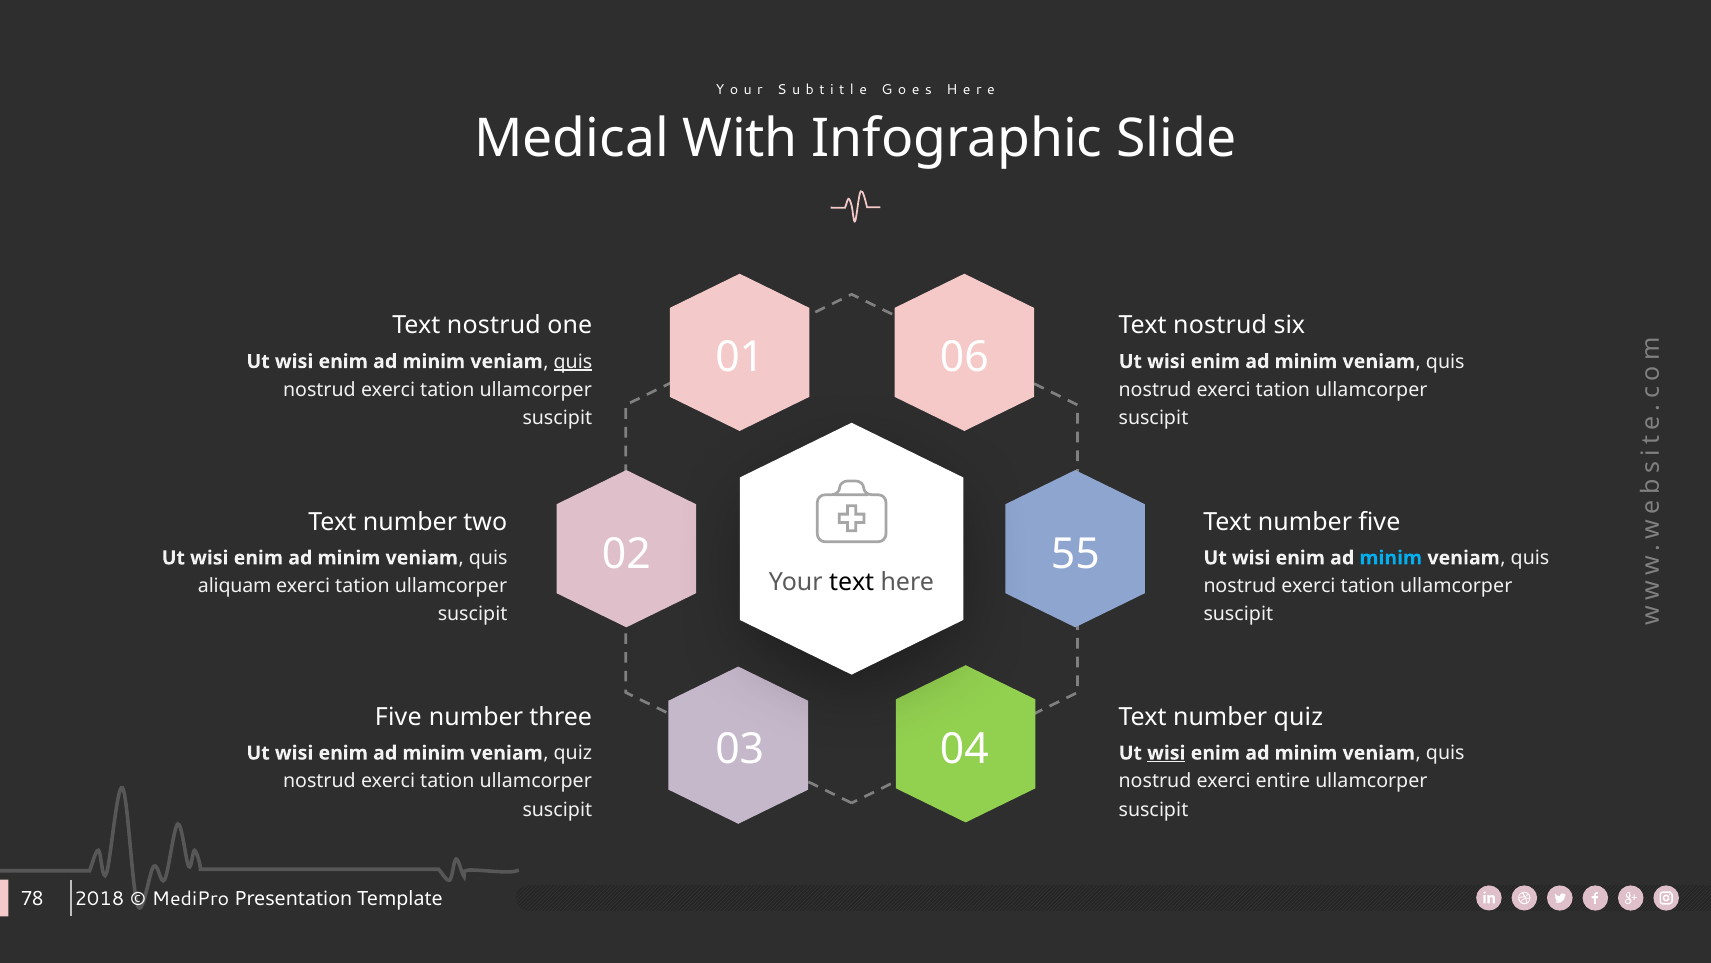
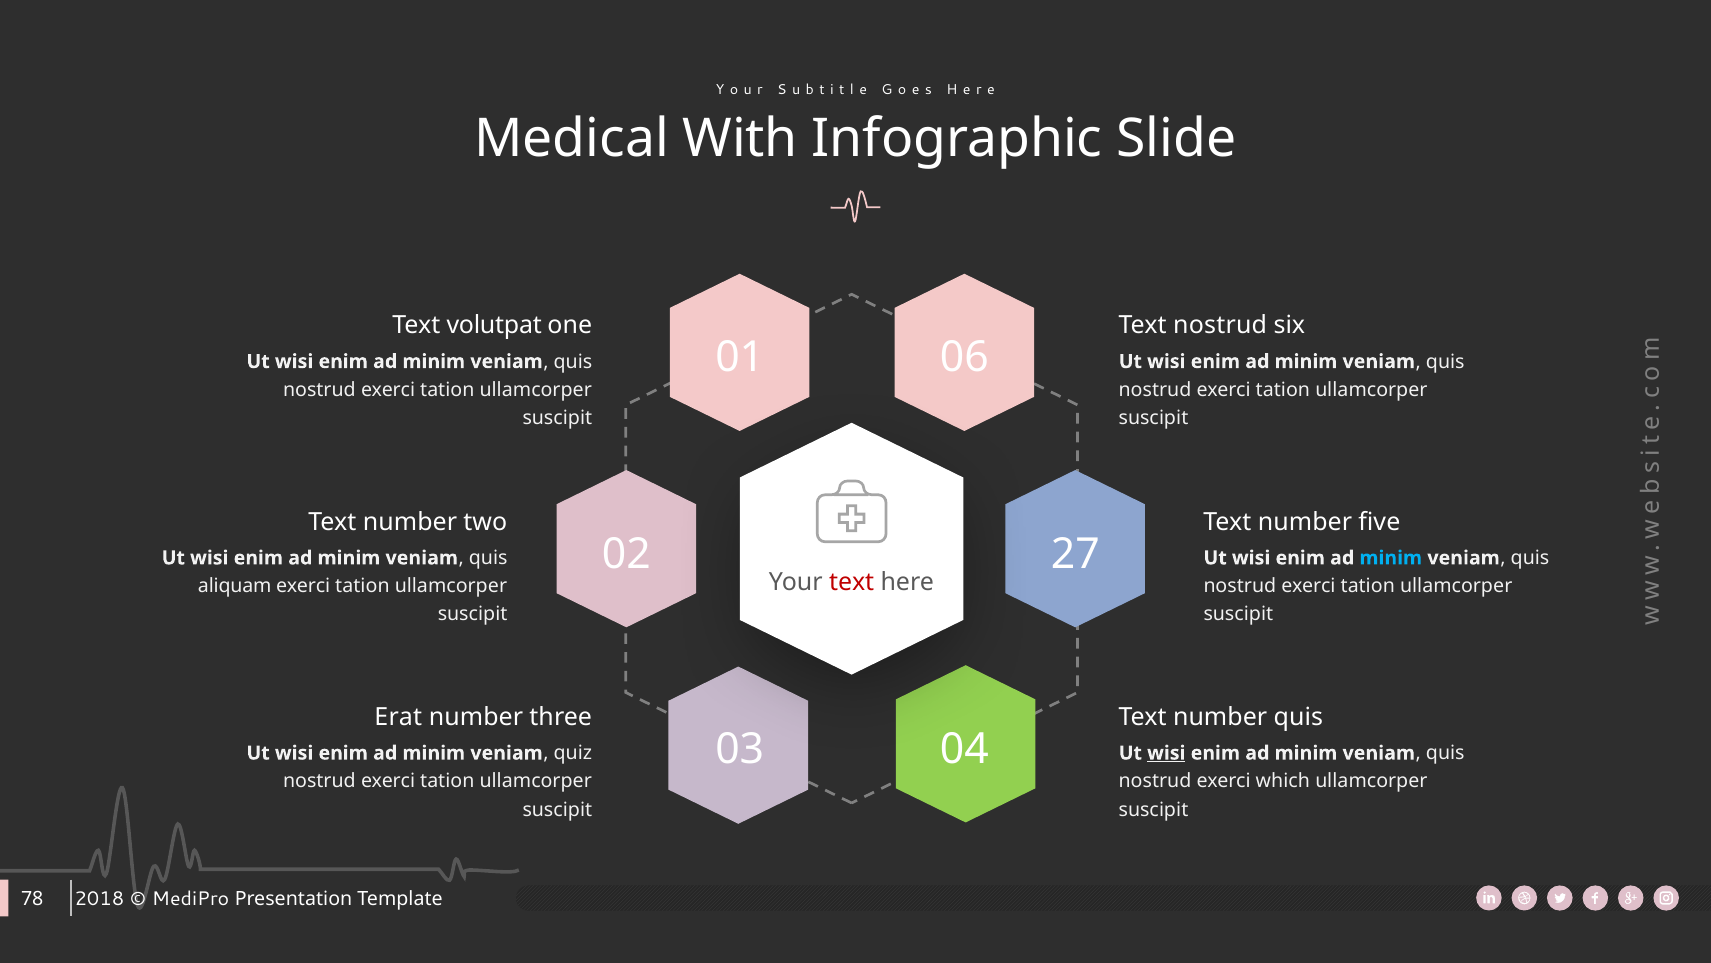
nostrud: nostrud -> volutpat (494, 325)
quis underline: present -> none (573, 361)
55: 55 -> 27 (1075, 554)
text colour: black -> red (852, 582)
Five: Five -> Erat (398, 717)
number quiz: quiz -> quis (1298, 717)
entire: entire -> which (1283, 781)
